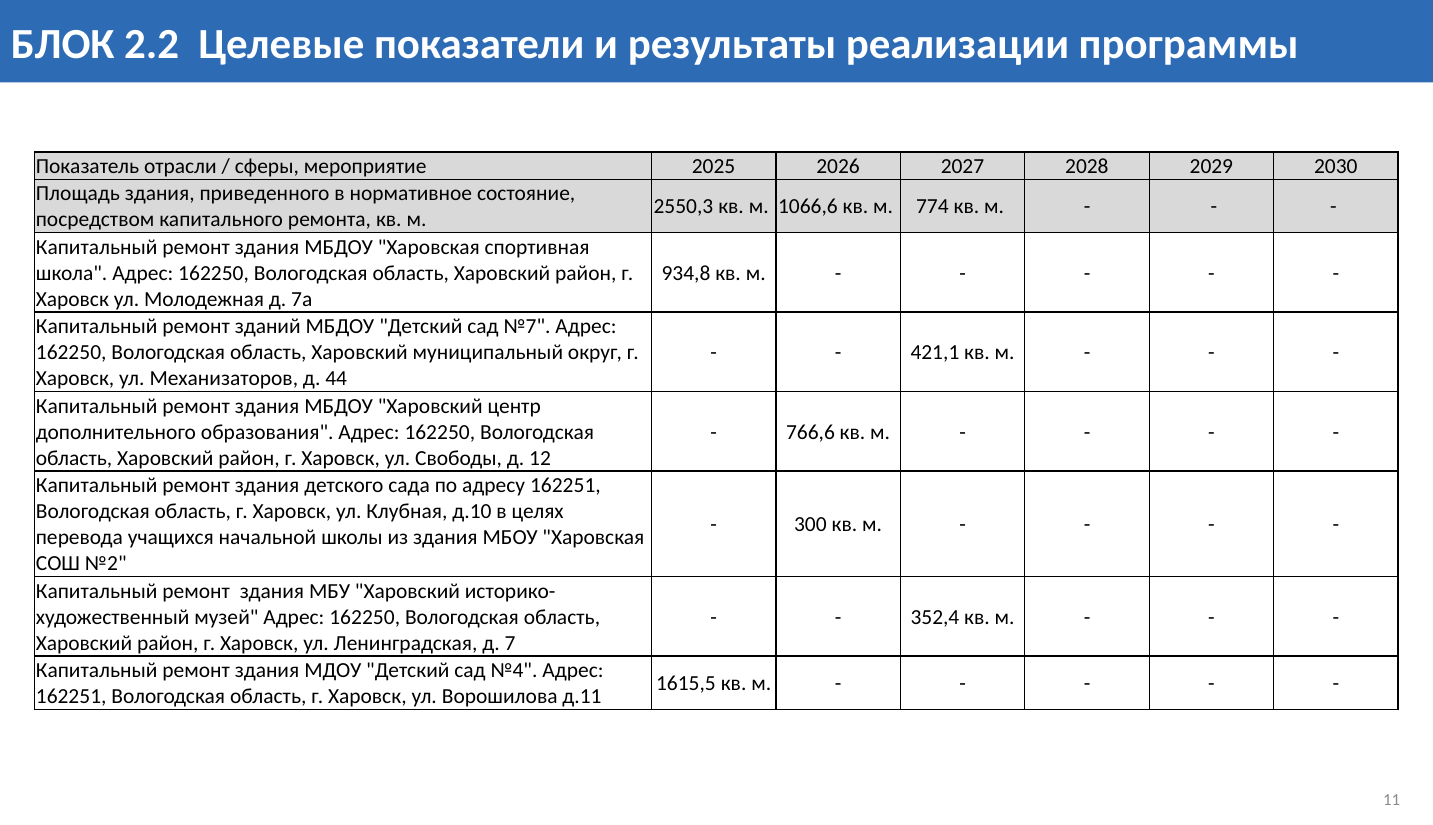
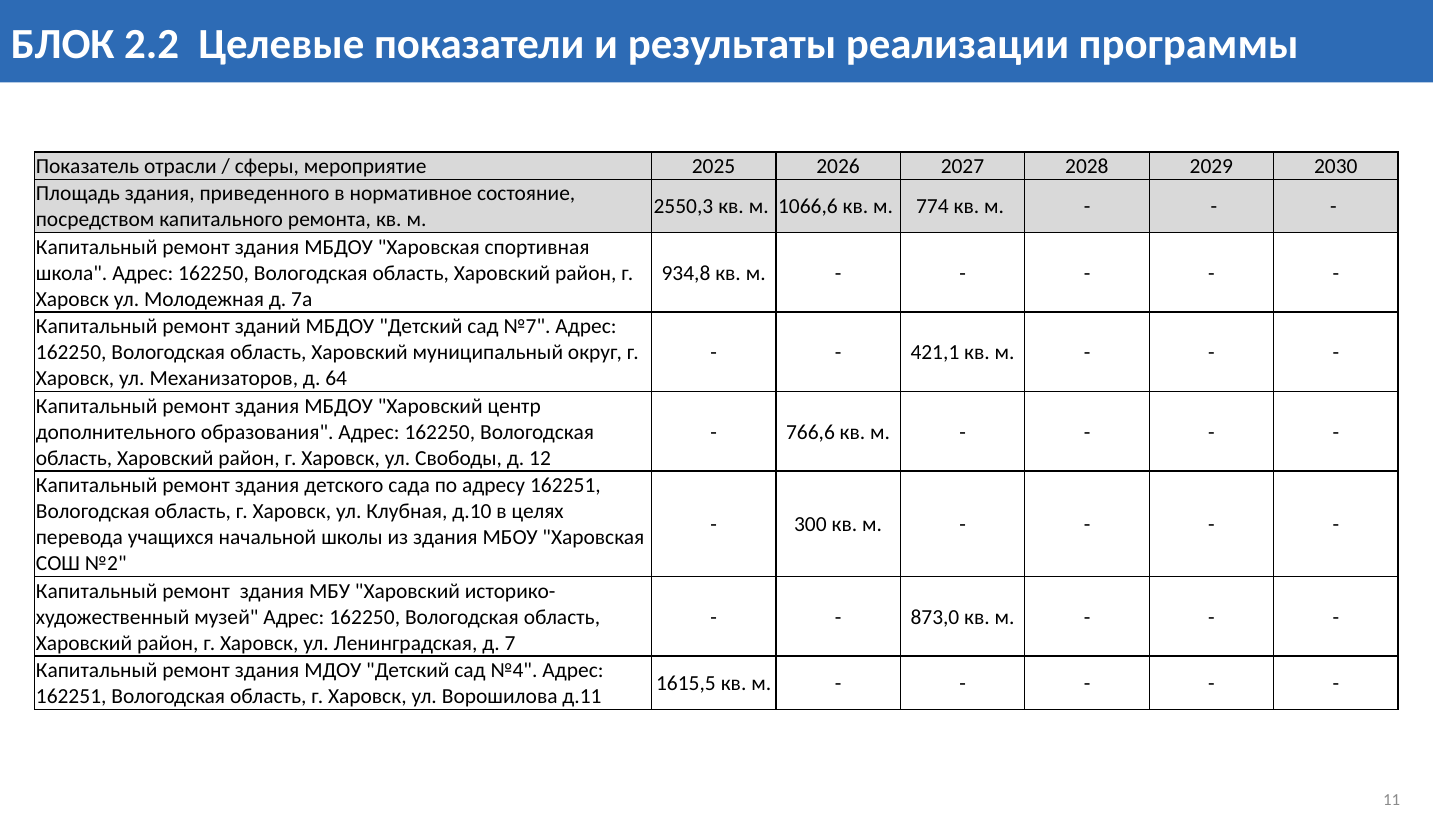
44: 44 -> 64 (336, 379)
352,4: 352,4 -> 873,0 (935, 617)
